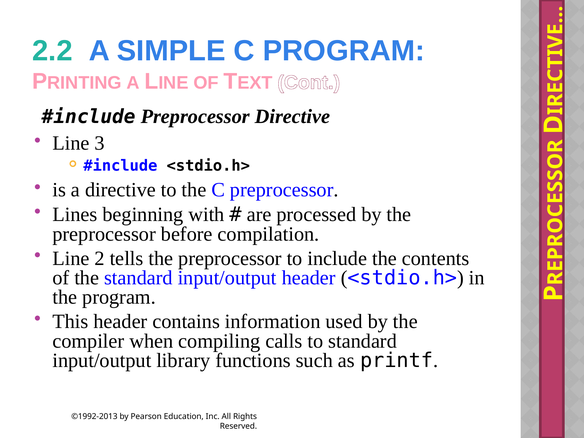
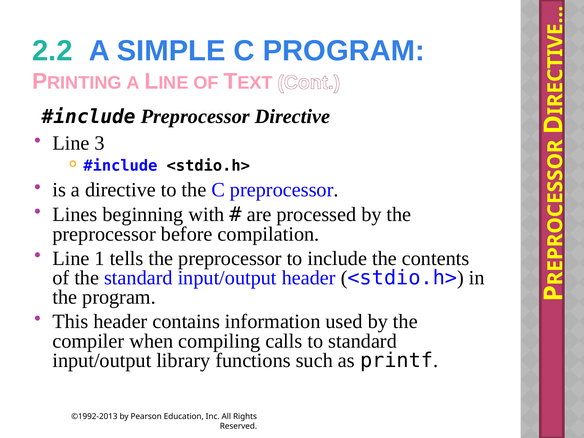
2: 2 -> 1 (100, 258)
